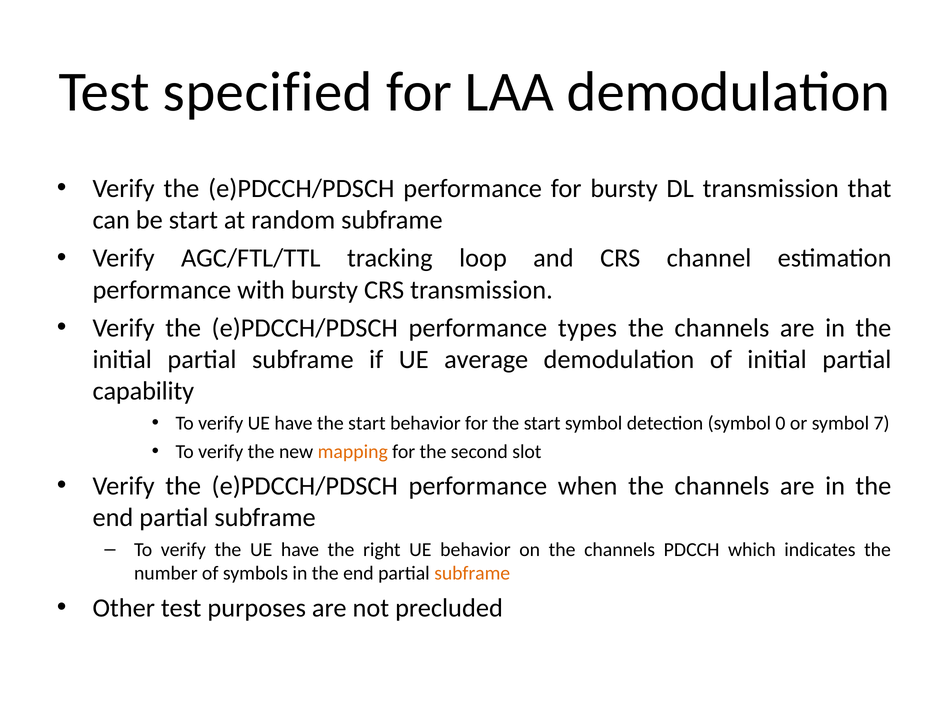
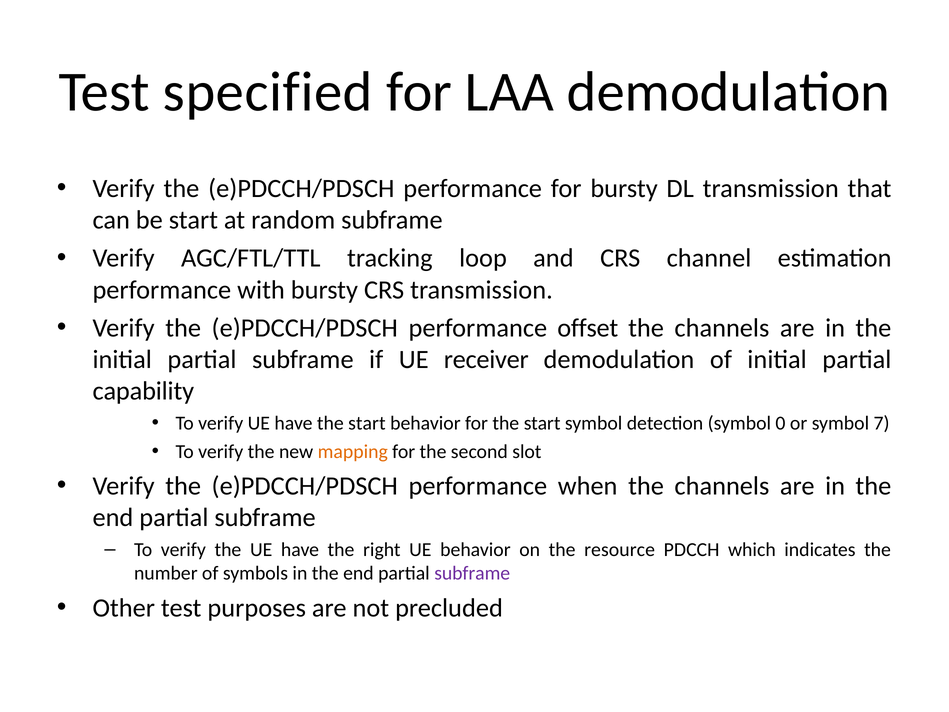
types: types -> offset (588, 328)
average: average -> receiver (486, 359)
on the channels: channels -> resource (620, 550)
subframe colour: orange -> purple (472, 573)
